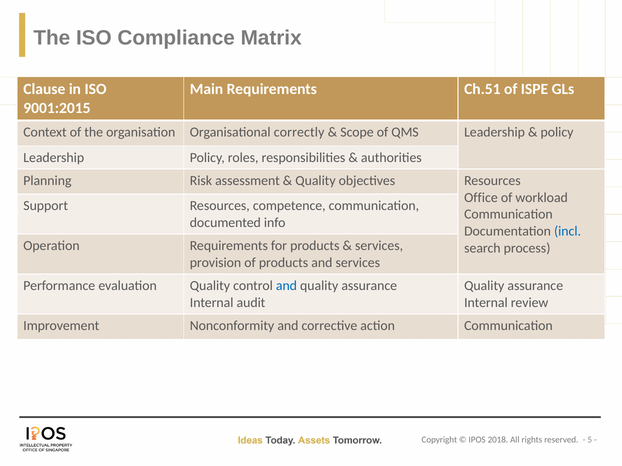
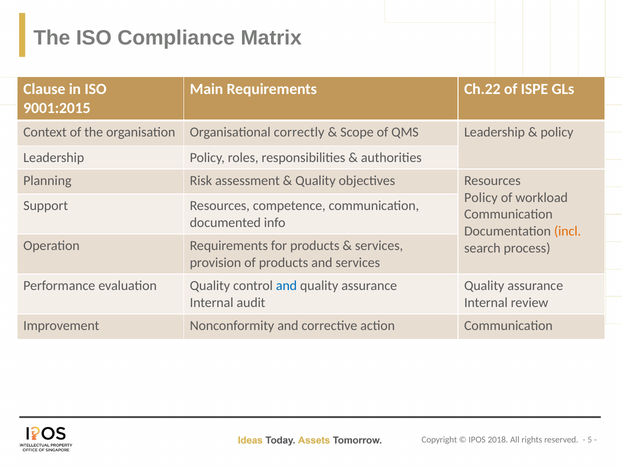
Ch.51: Ch.51 -> Ch.22 (482, 89)
Office: Office -> Policy (481, 198)
incl colour: blue -> orange (568, 231)
